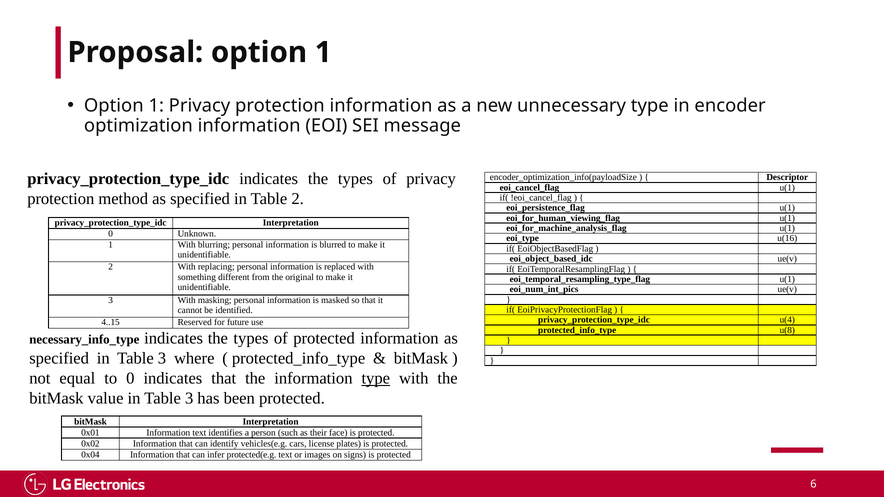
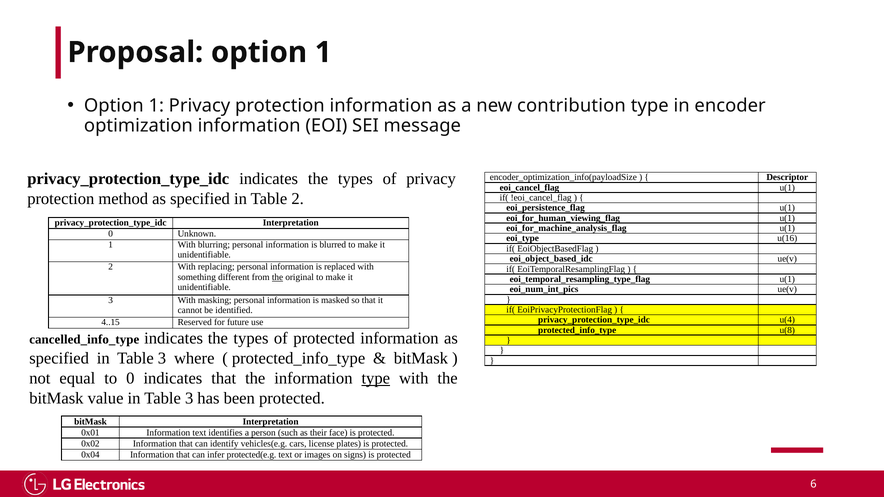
unnecessary: unnecessary -> contribution (571, 106)
the underline: none -> present (278, 277)
necessary_info_type: necessary_info_type -> cancelled_info_type (84, 340)
